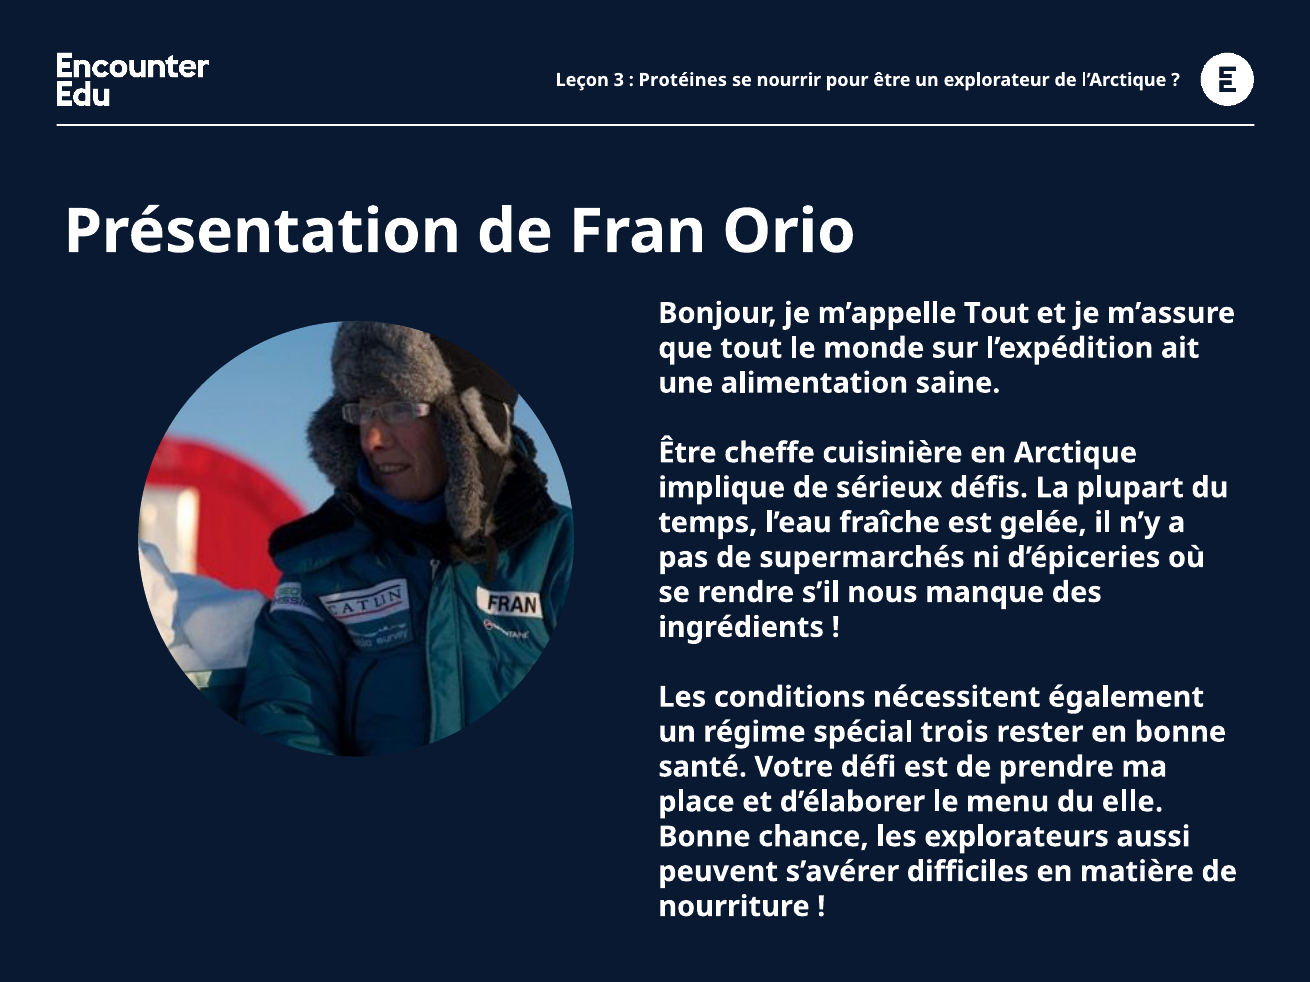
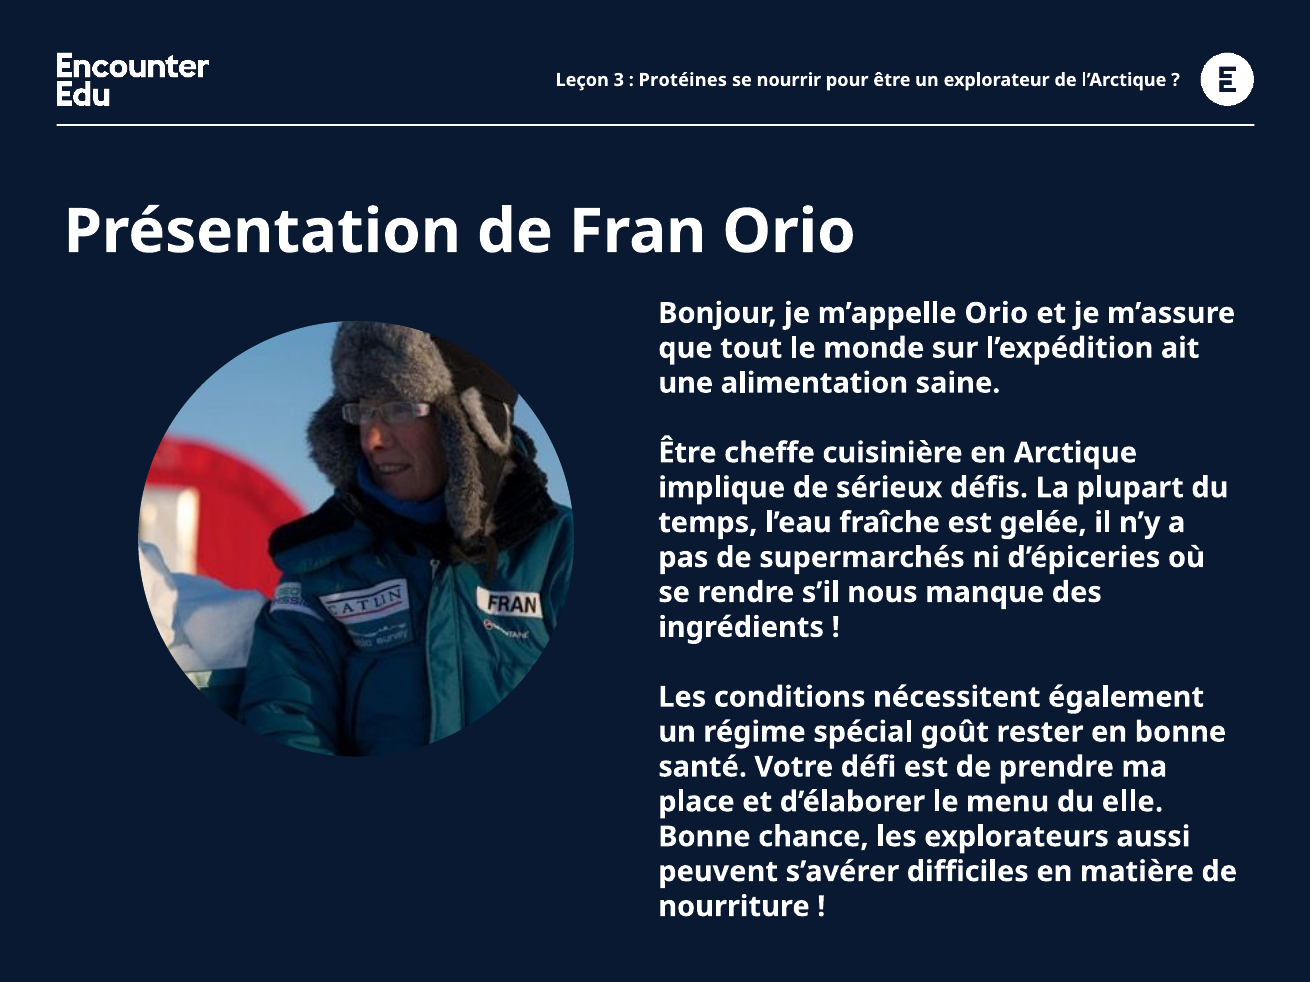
m’appelle Tout: Tout -> Orio (996, 313)
trois: trois -> goût (955, 732)
